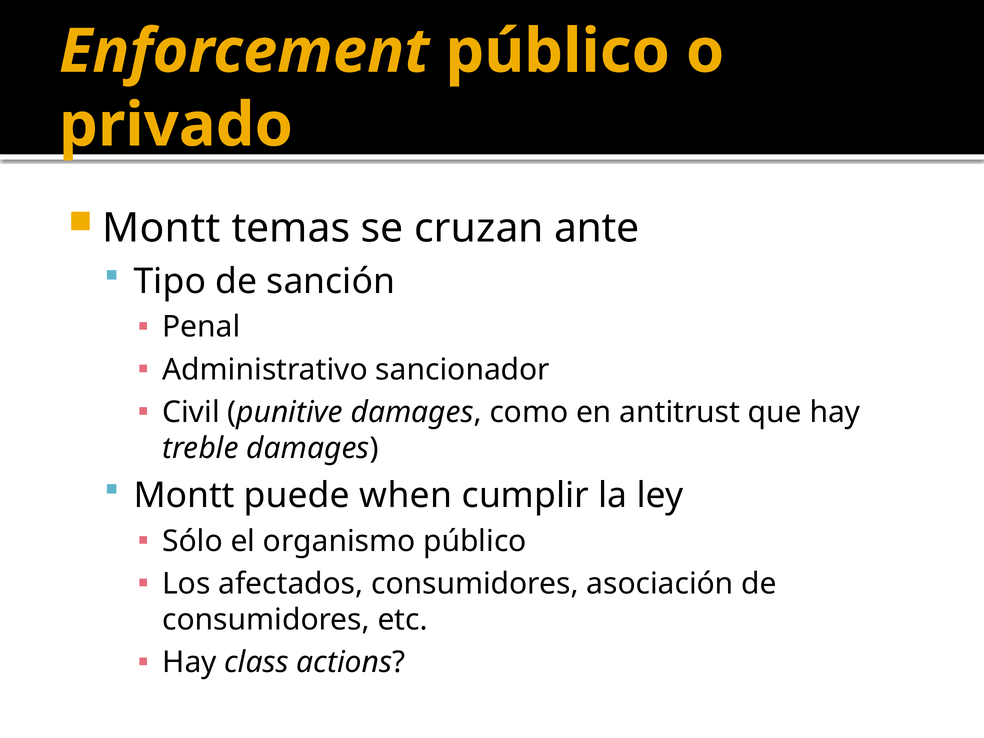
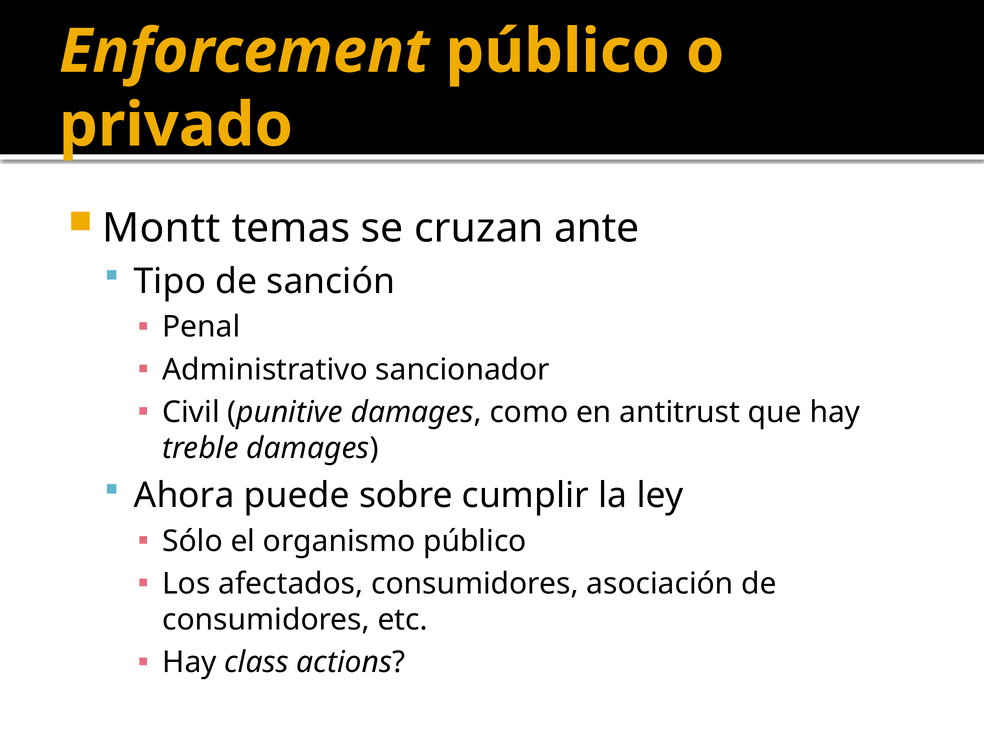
Montt: Montt -> Ahora (184, 496)
when: when -> sobre (406, 496)
